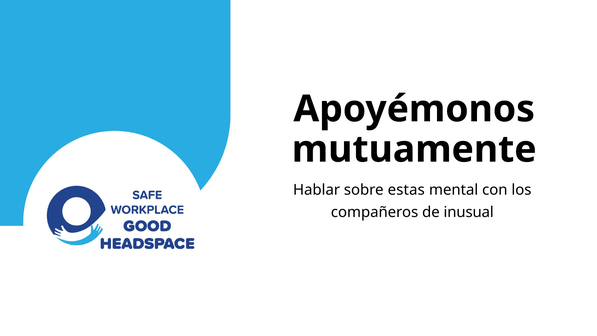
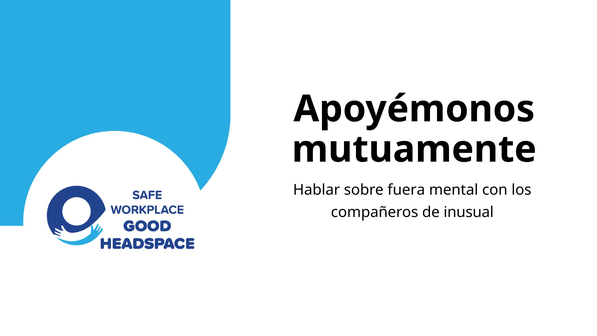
estas: estas -> fuera (406, 190)
